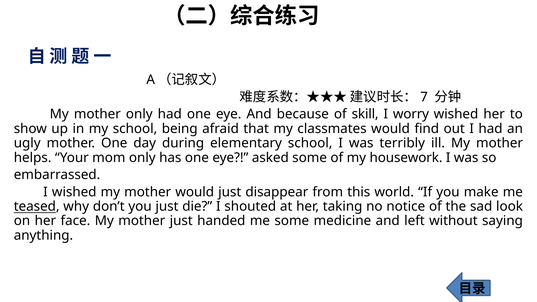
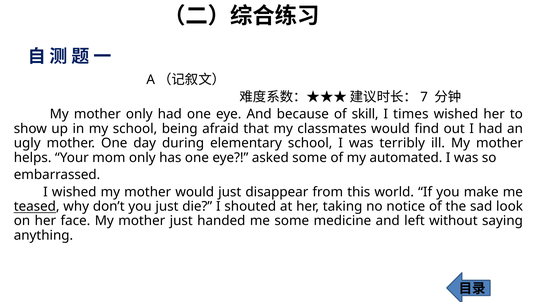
worry: worry -> times (411, 114)
housework: housework -> automated (406, 158)
